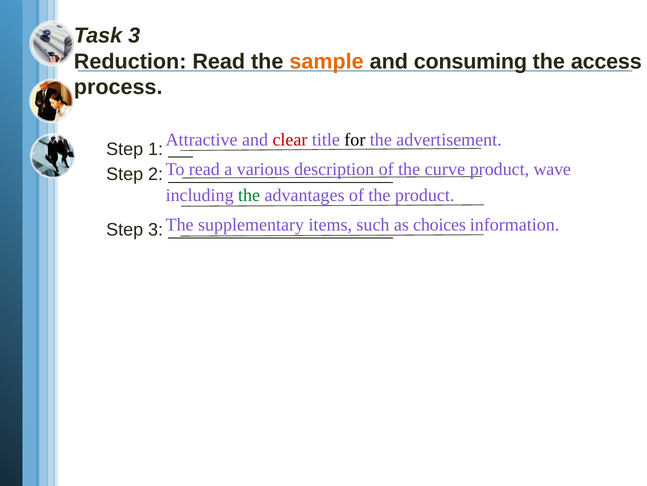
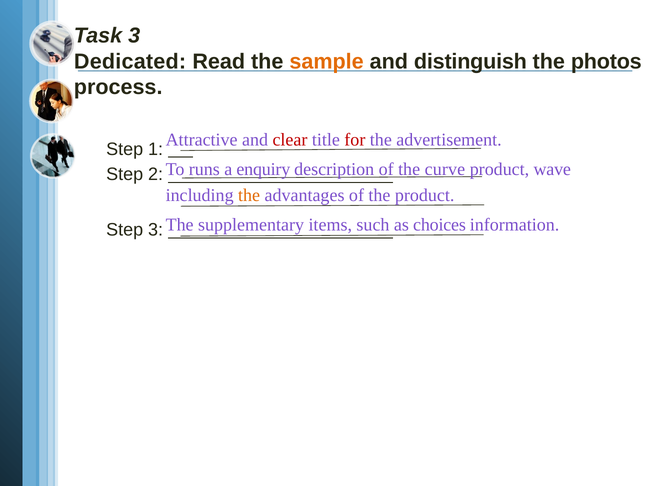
Reduction: Reduction -> Dedicated (130, 61)
consuming: consuming -> distinguish (470, 61)
access: access -> photos (606, 61)
for colour: black -> red (355, 140)
To read: read -> runs (204, 169)
various: various -> enquiry (263, 169)
the colour: green -> orange (249, 195)
